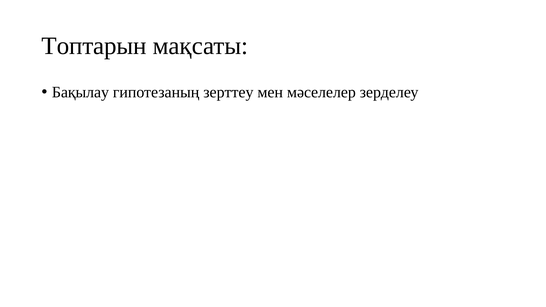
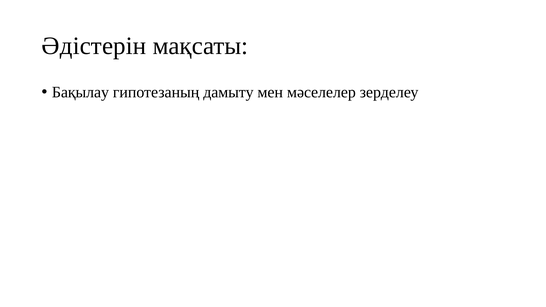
Топтарын: Топтарын -> Әдістерін (94, 46)
зерттеу: зерттеу -> дамыту (228, 92)
